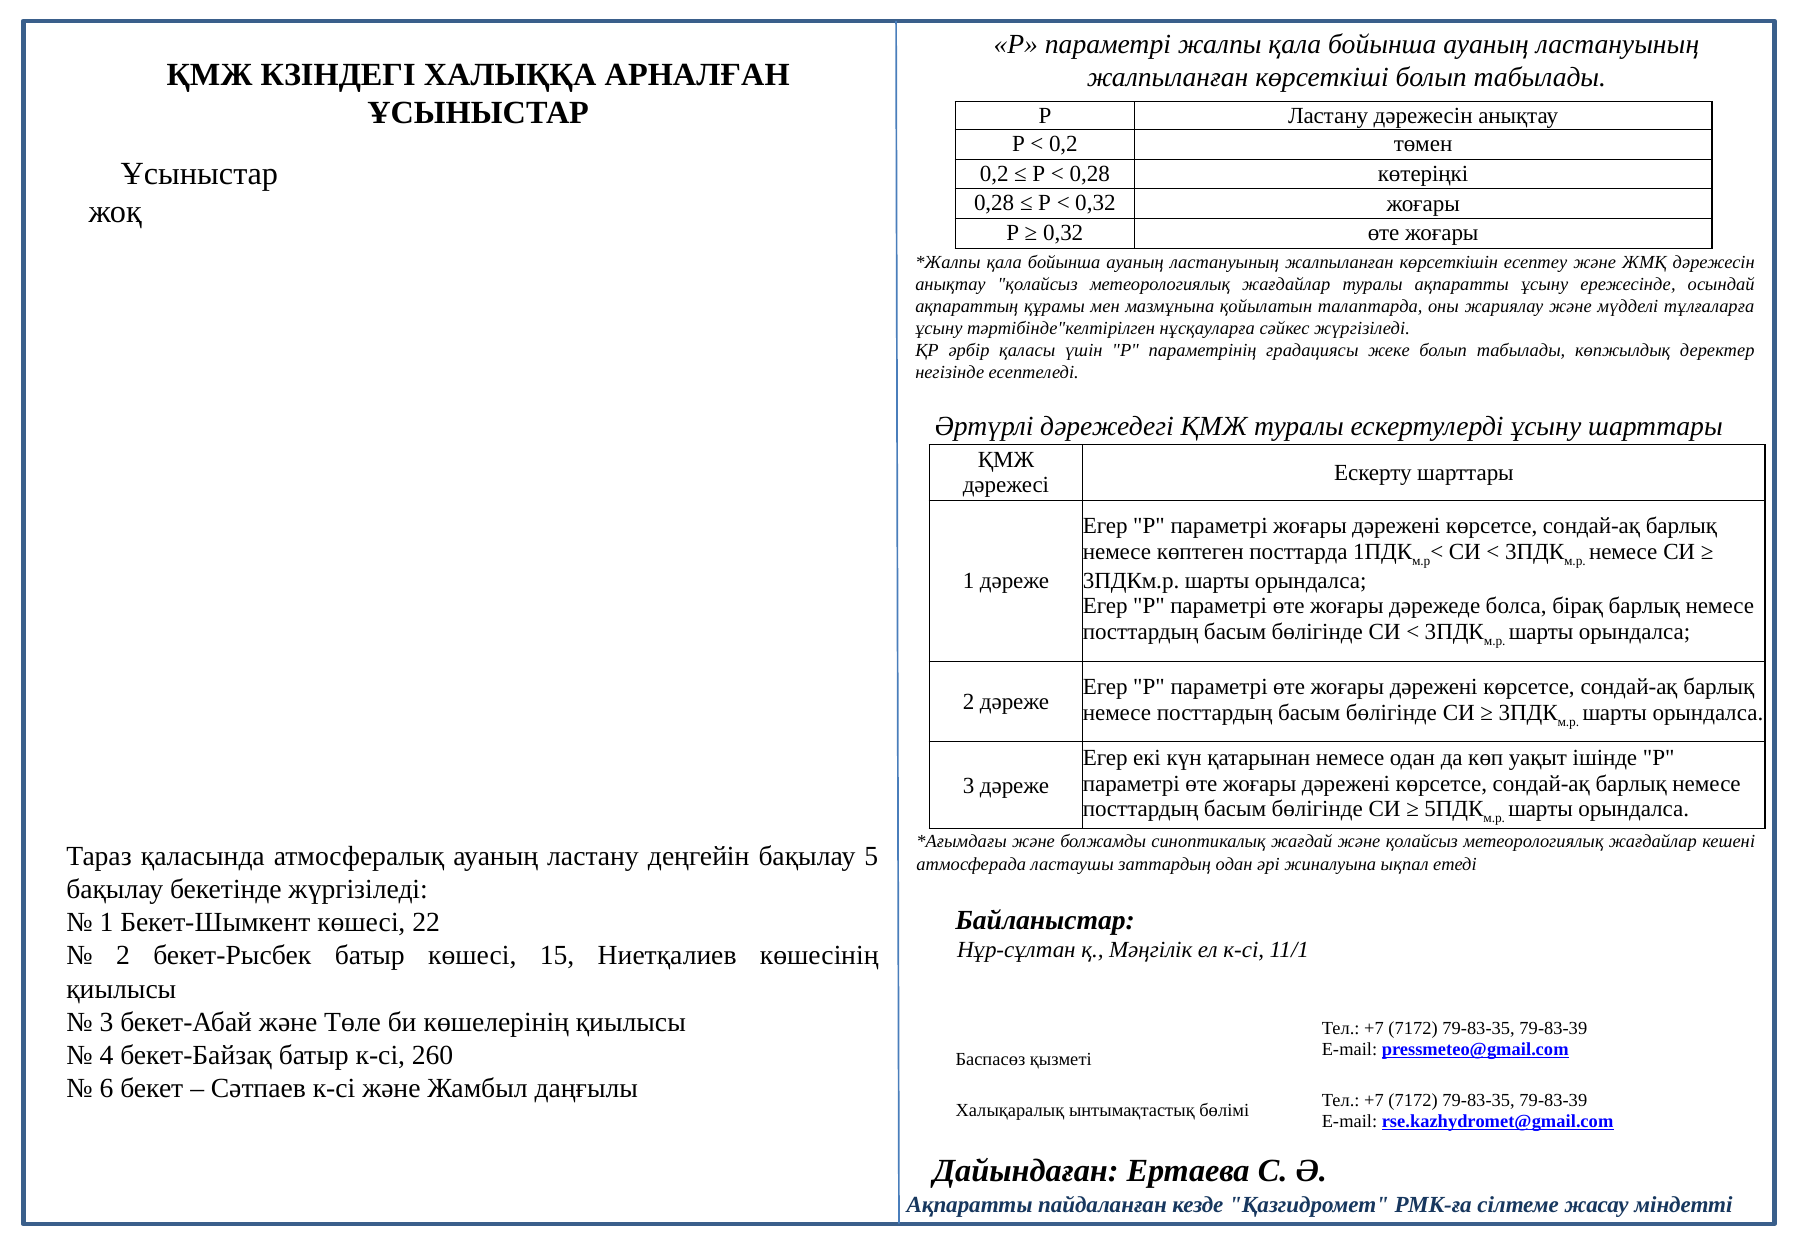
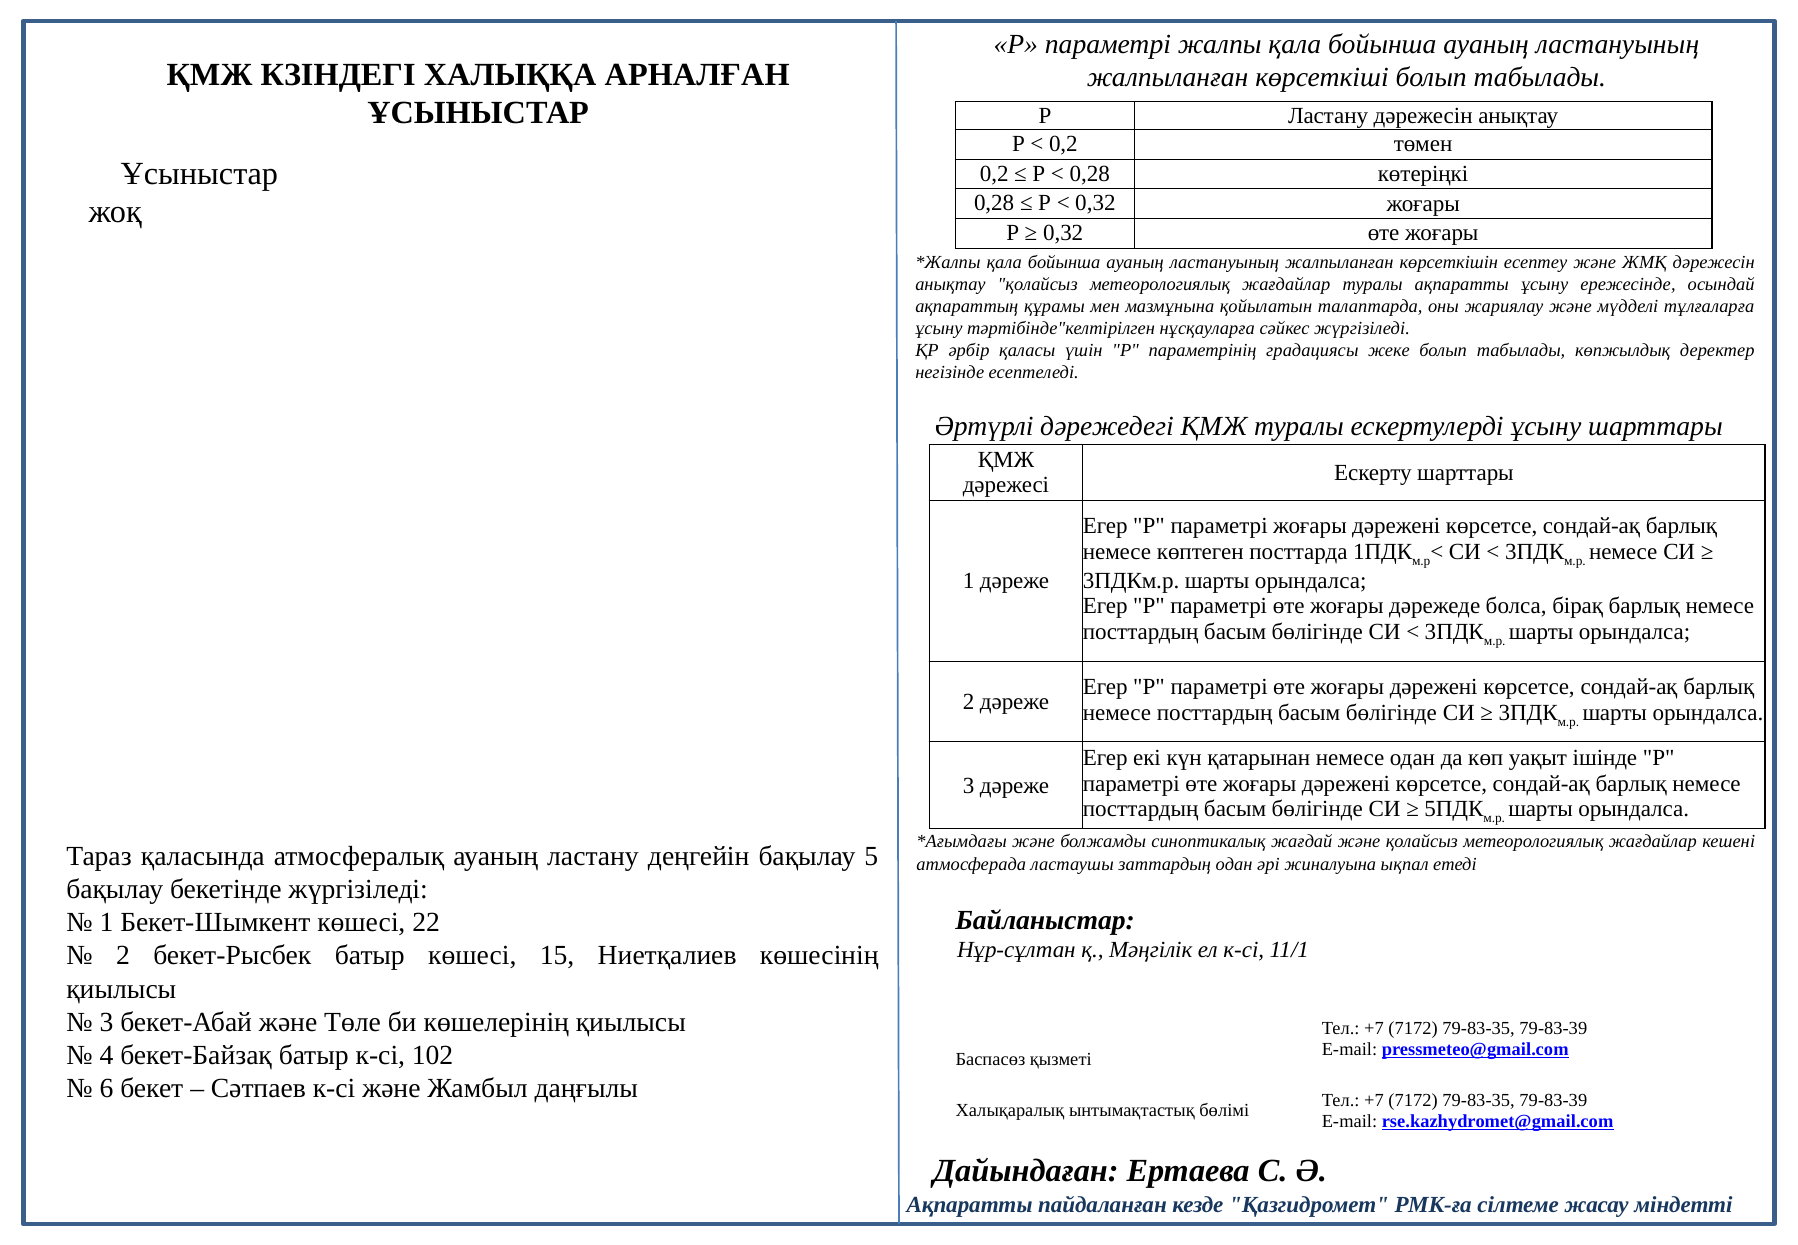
260: 260 -> 102 (433, 1055)
